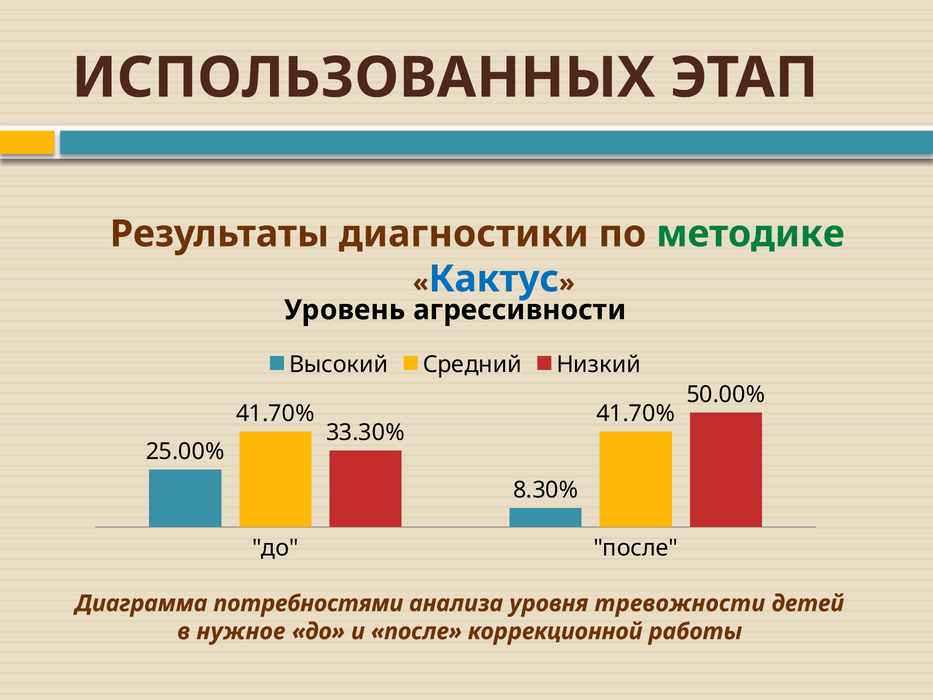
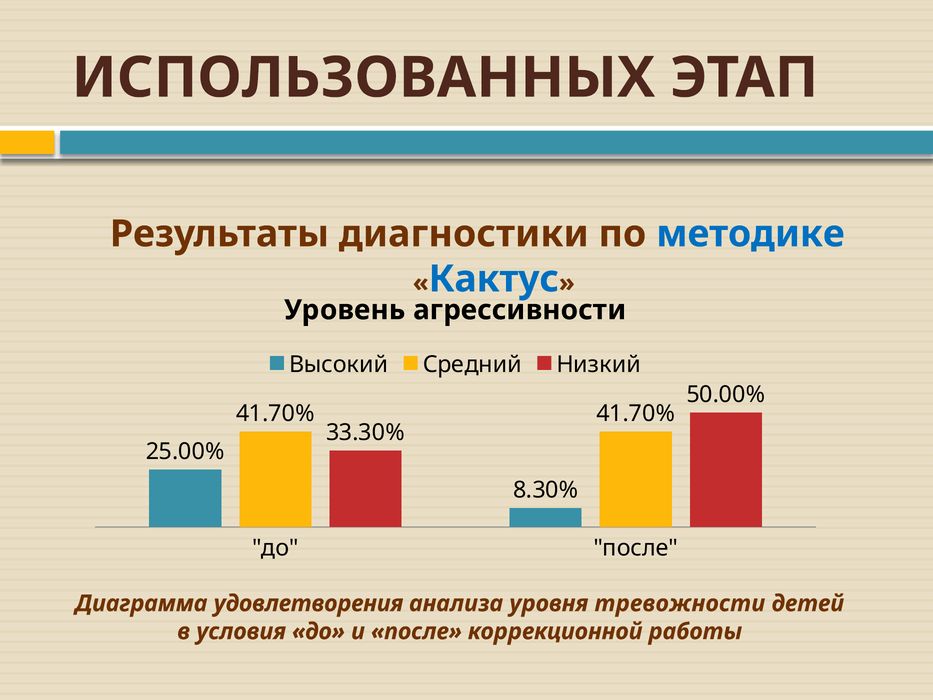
методике colour: green -> blue (750, 234)
потребностями: потребностями -> удовлетворения (308, 603)
нужное: нужное -> условия (241, 631)
